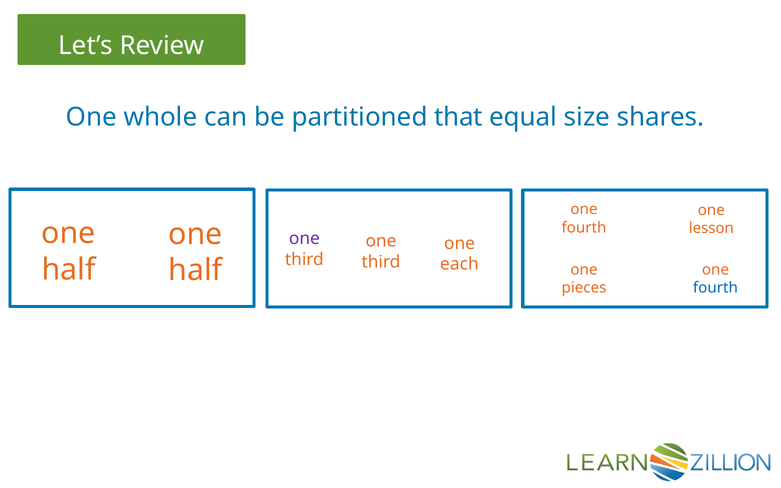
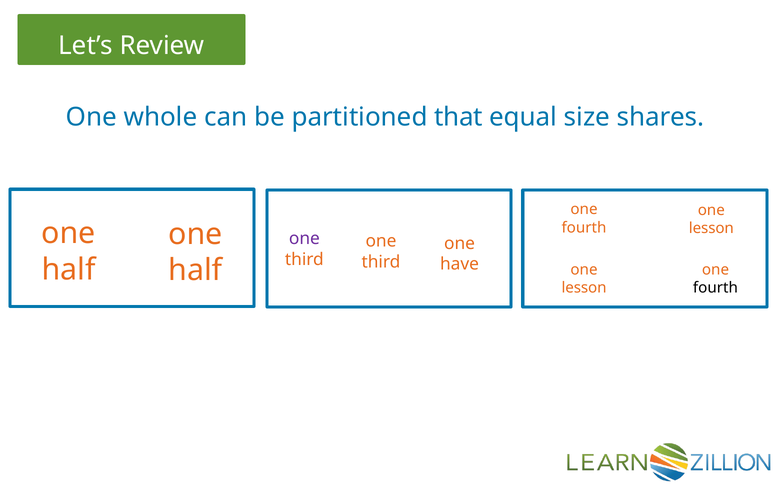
each: each -> have (460, 264)
pieces: pieces -> lesson (584, 288)
fourth colour: blue -> black (715, 288)
